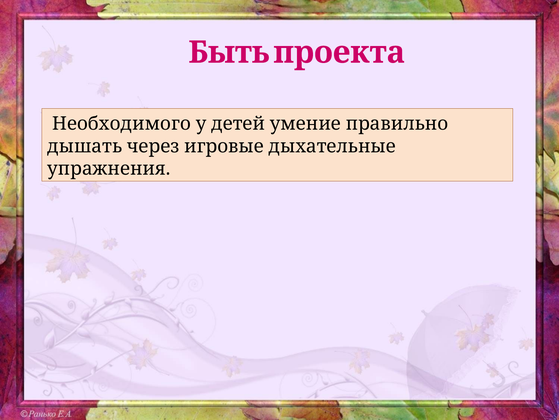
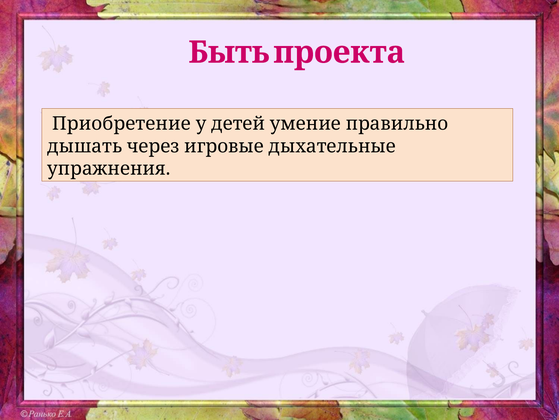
Необходимого: Необходимого -> Приобретение (121, 124)
